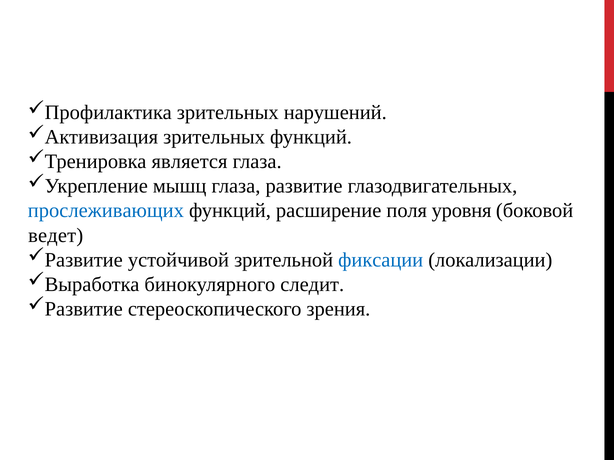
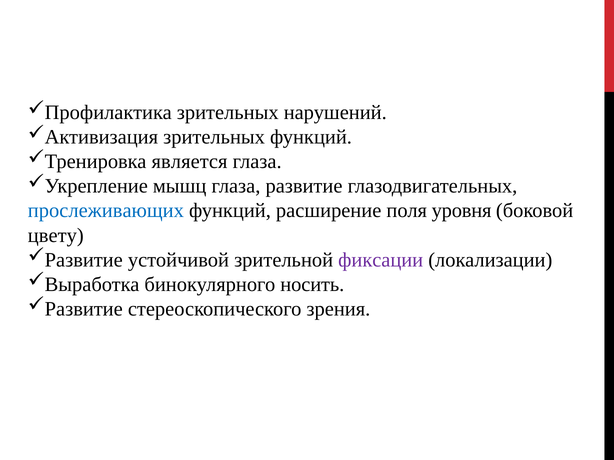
ведет: ведет -> цвету (56, 236)
фиксации colour: blue -> purple (381, 260)
следит: следит -> носить (312, 285)
